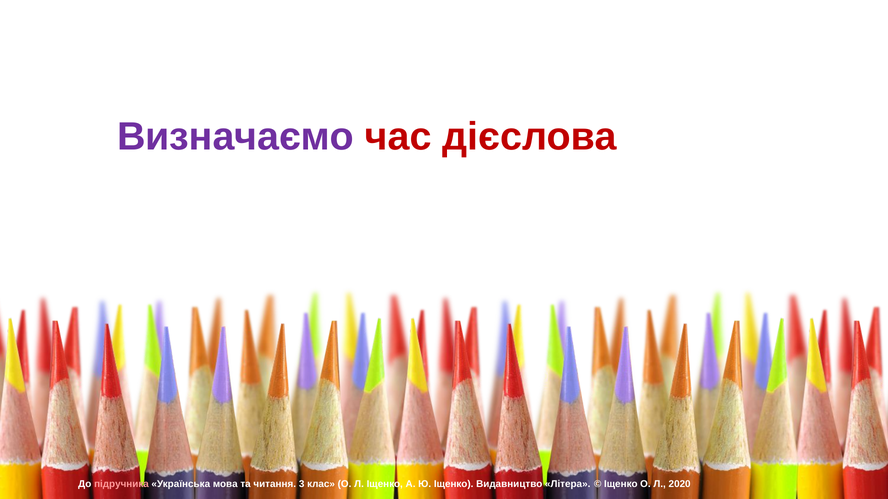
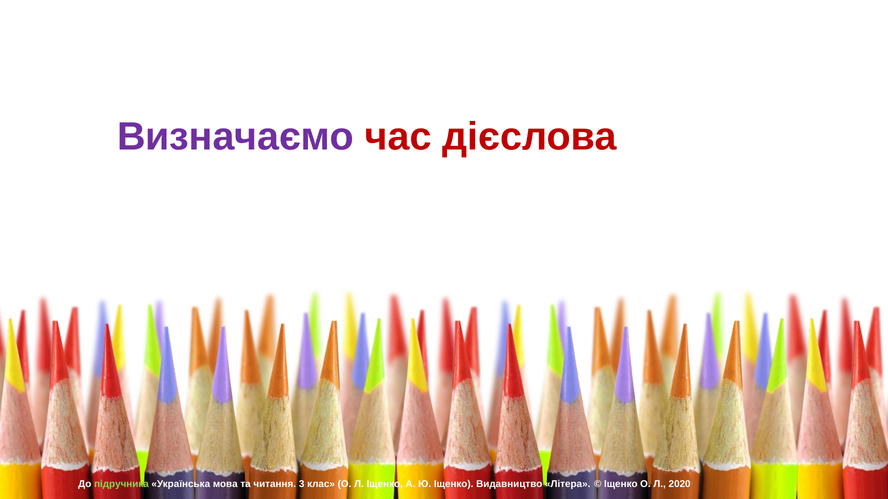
підручника colour: pink -> light green (121, 484)
